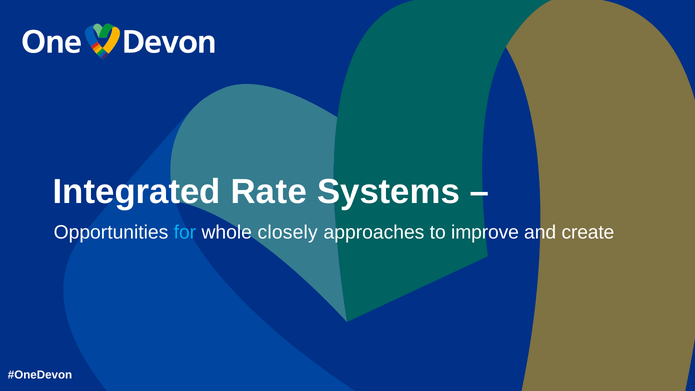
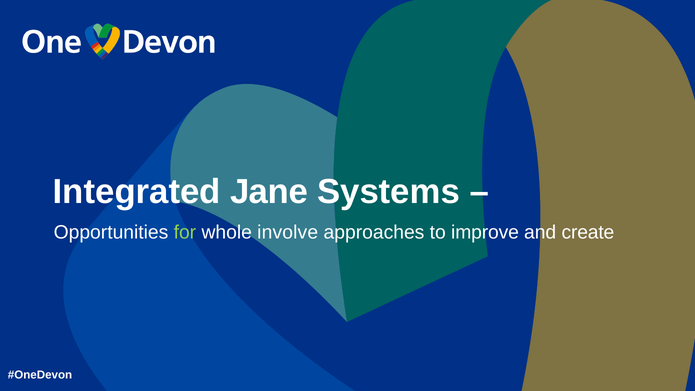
Rate: Rate -> Jane (269, 192)
for colour: light blue -> light green (185, 233)
closely: closely -> involve (288, 233)
